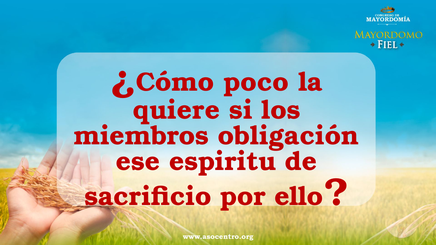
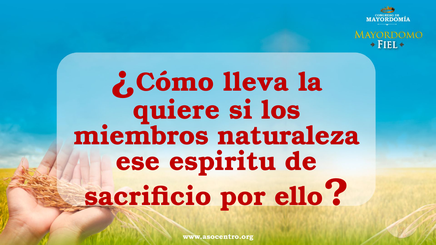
poco: poco -> lleva (256, 82)
obligación: obligación -> naturaleza (289, 136)
